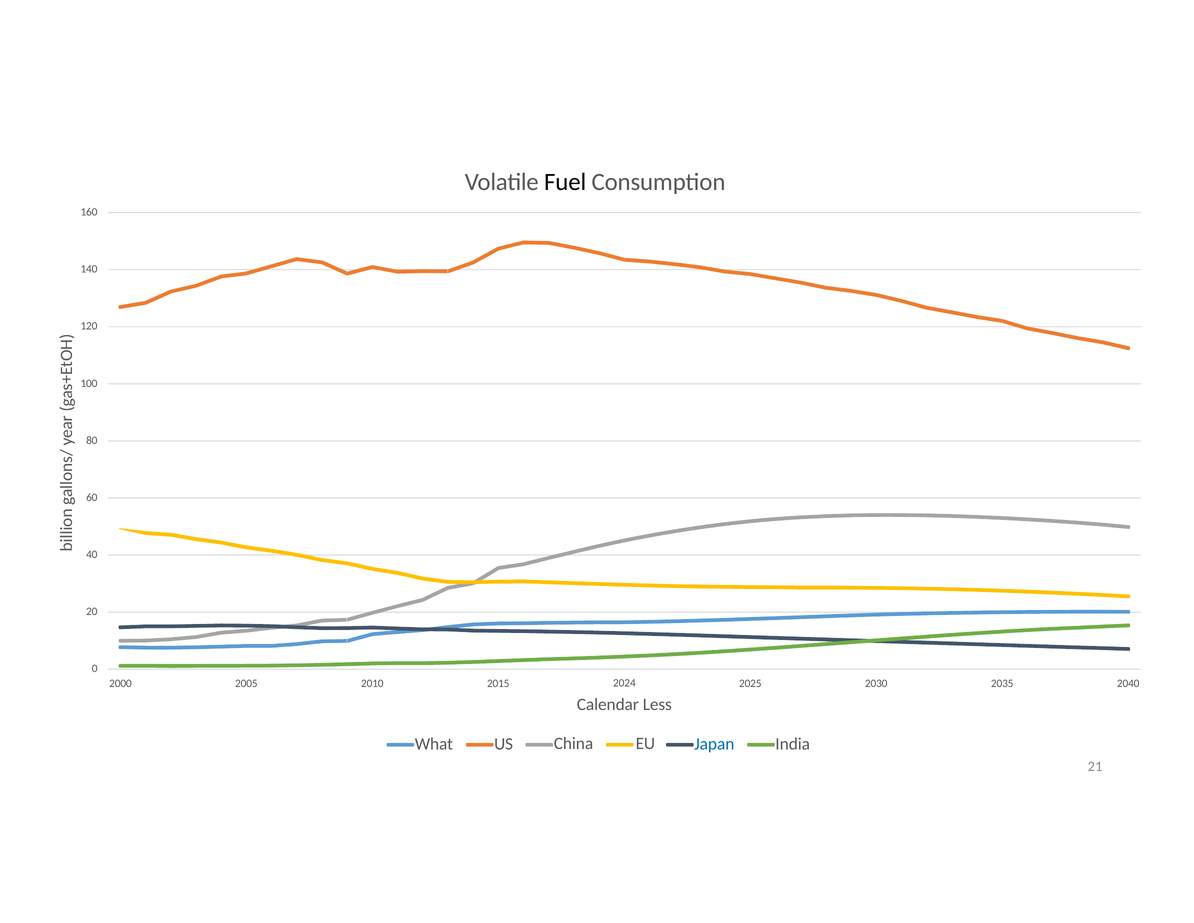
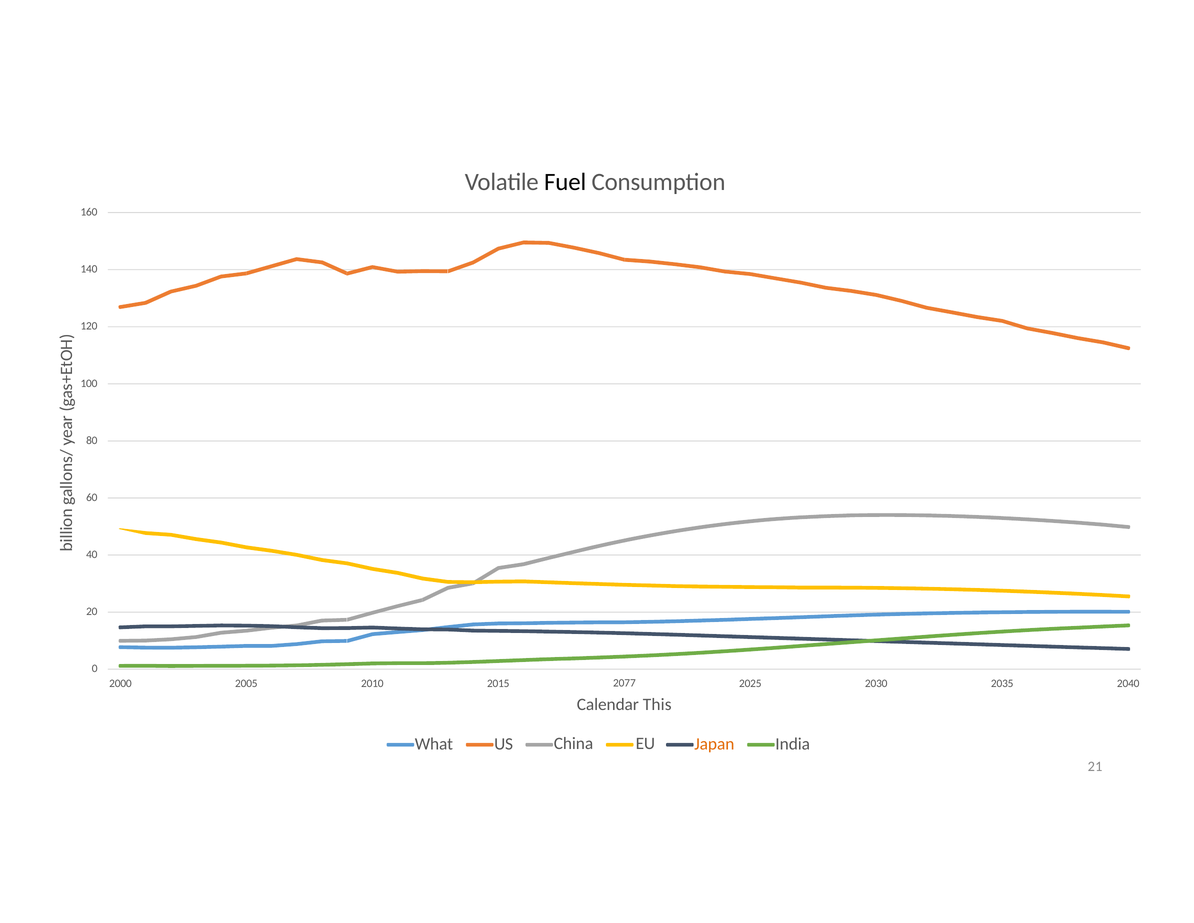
2024: 2024 -> 2077 (624, 683)
Less: Less -> This (657, 704)
Japan colour: blue -> orange (714, 744)
